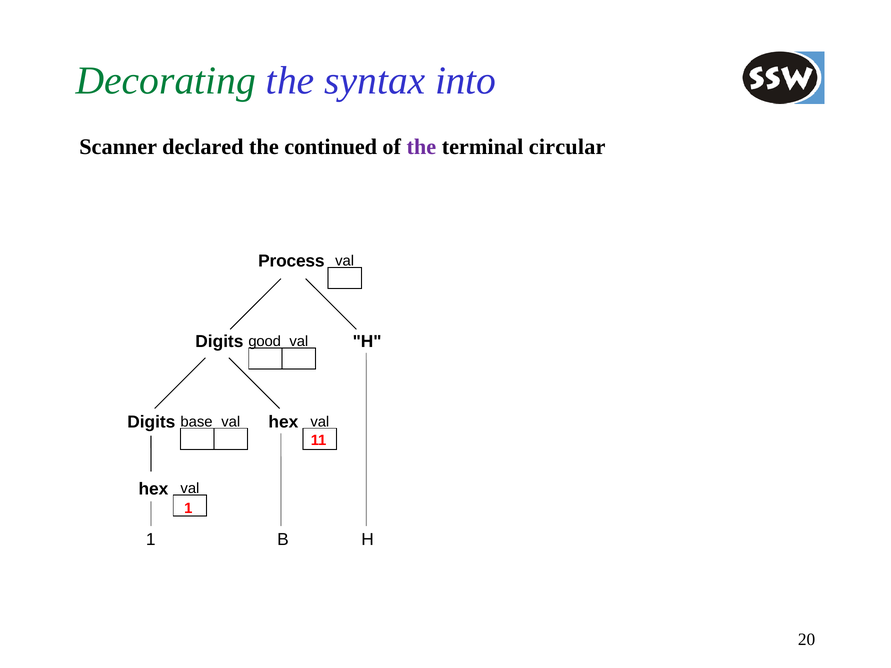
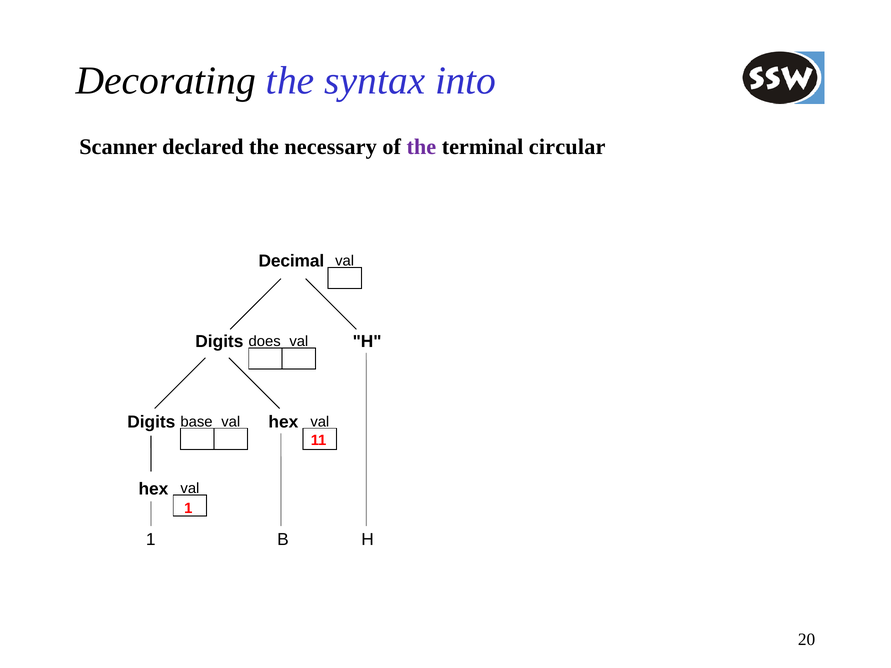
Decorating colour: green -> black (166, 81)
continued: continued -> necessary (331, 147)
Process: Process -> Decimal (291, 261)
good: good -> does (265, 341)
